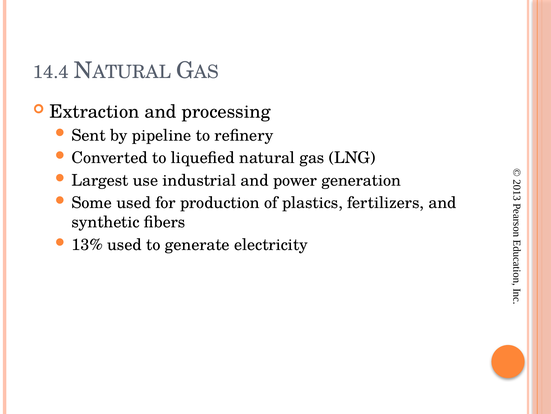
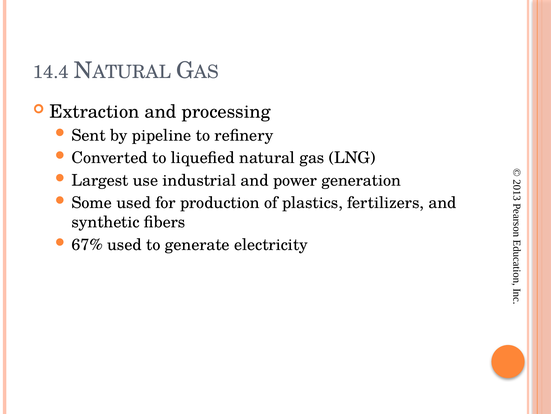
13%: 13% -> 67% (87, 244)
